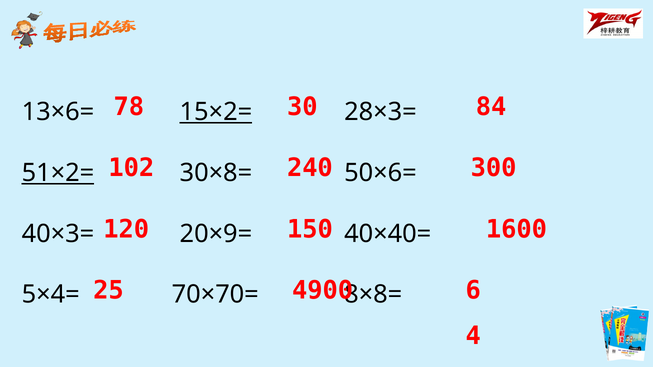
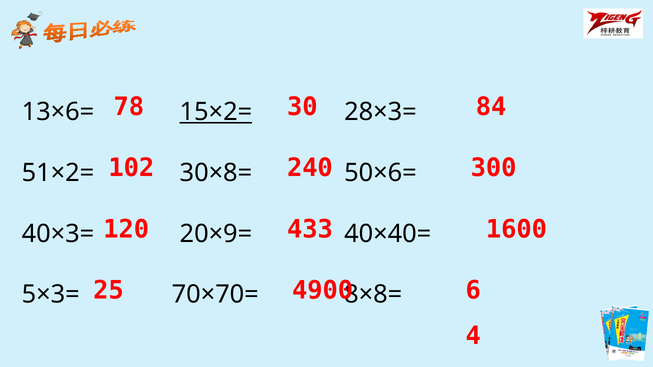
51×2= underline: present -> none (58, 173)
150: 150 -> 433 (310, 229)
5×4=: 5×4= -> 5×3= (51, 295)
